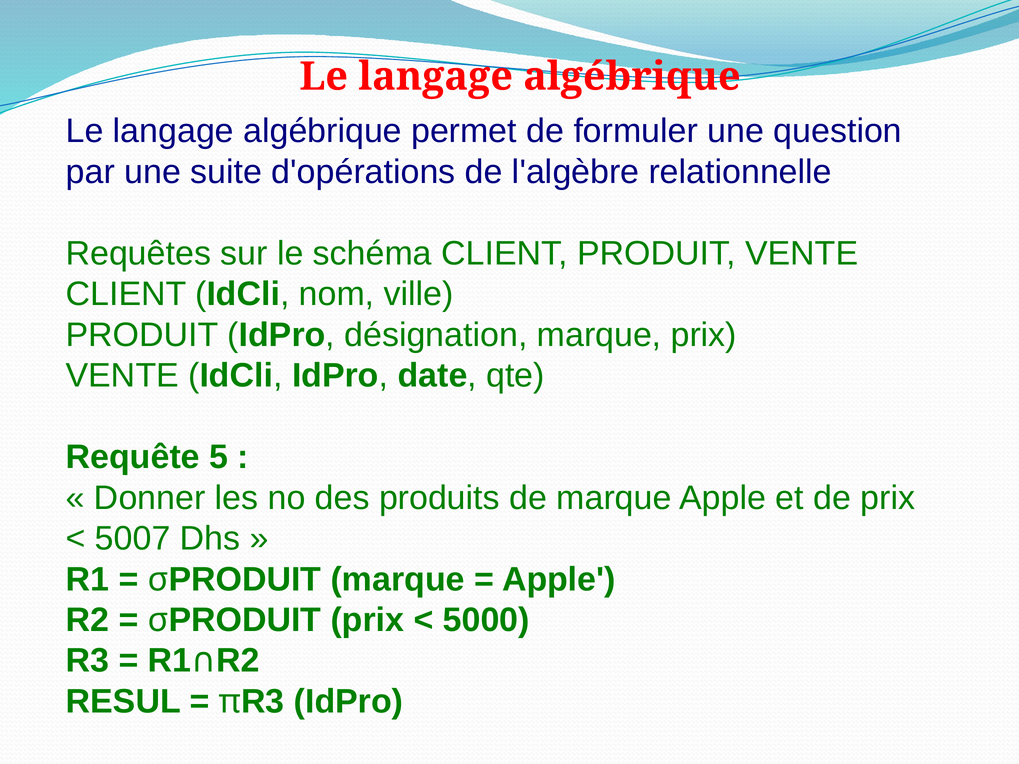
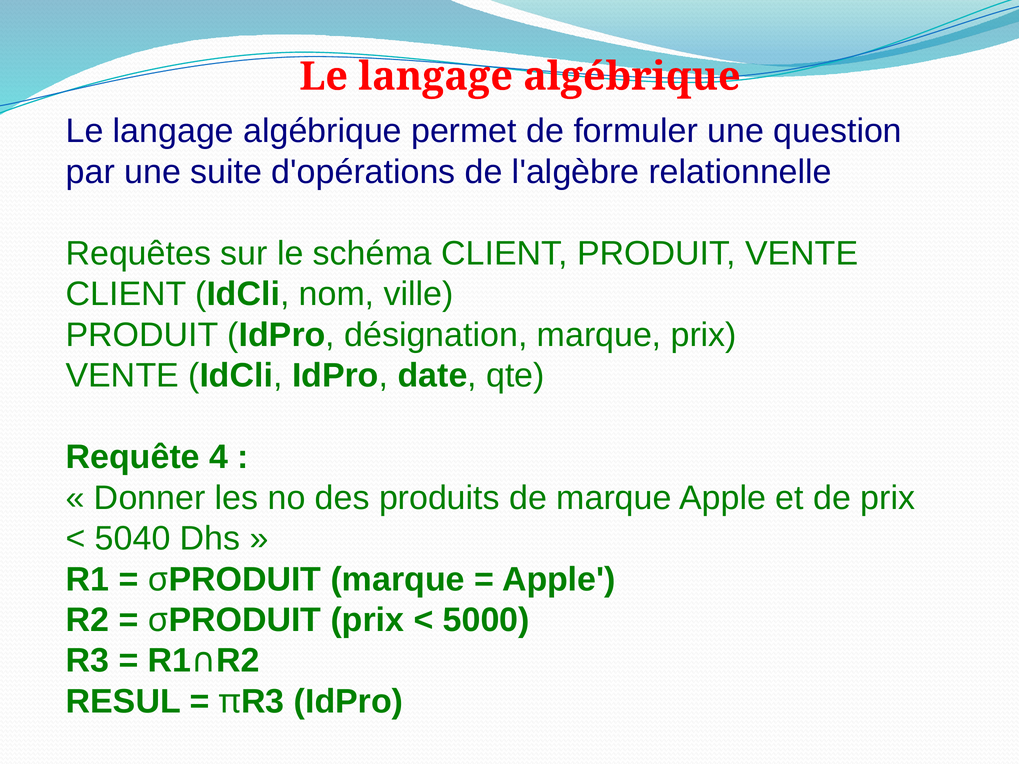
5: 5 -> 4 (219, 457)
5007: 5007 -> 5040 (133, 539)
